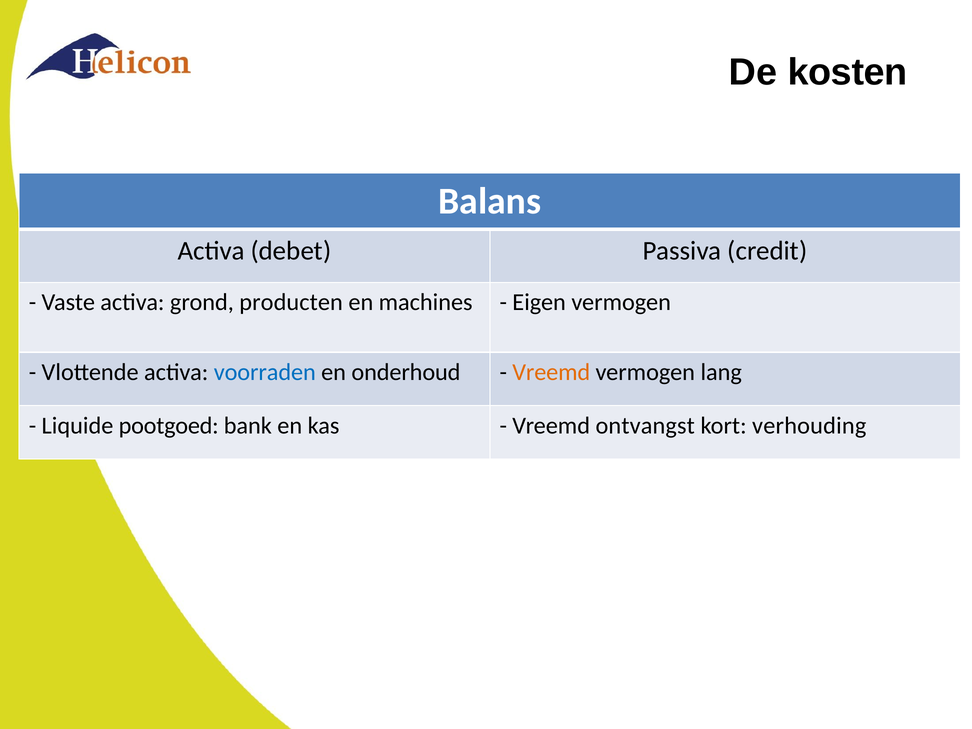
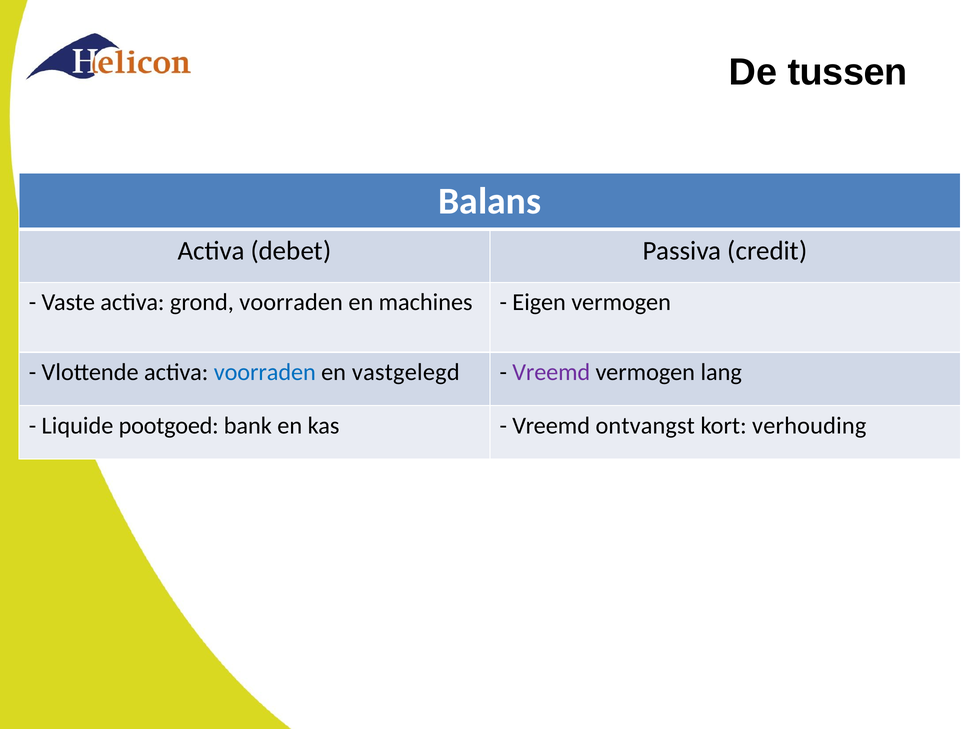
kosten: kosten -> tussen (848, 72)
grond producten: producten -> voorraden (291, 302)
onderhoud: onderhoud -> vastgelegd (406, 372)
Vreemd colour: orange -> purple (551, 372)
